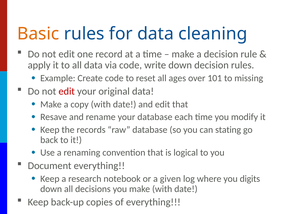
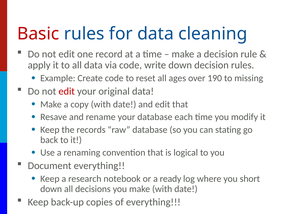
Basic colour: orange -> red (38, 34)
101: 101 -> 190 (215, 78)
given: given -> ready (171, 179)
digits: digits -> short (250, 179)
